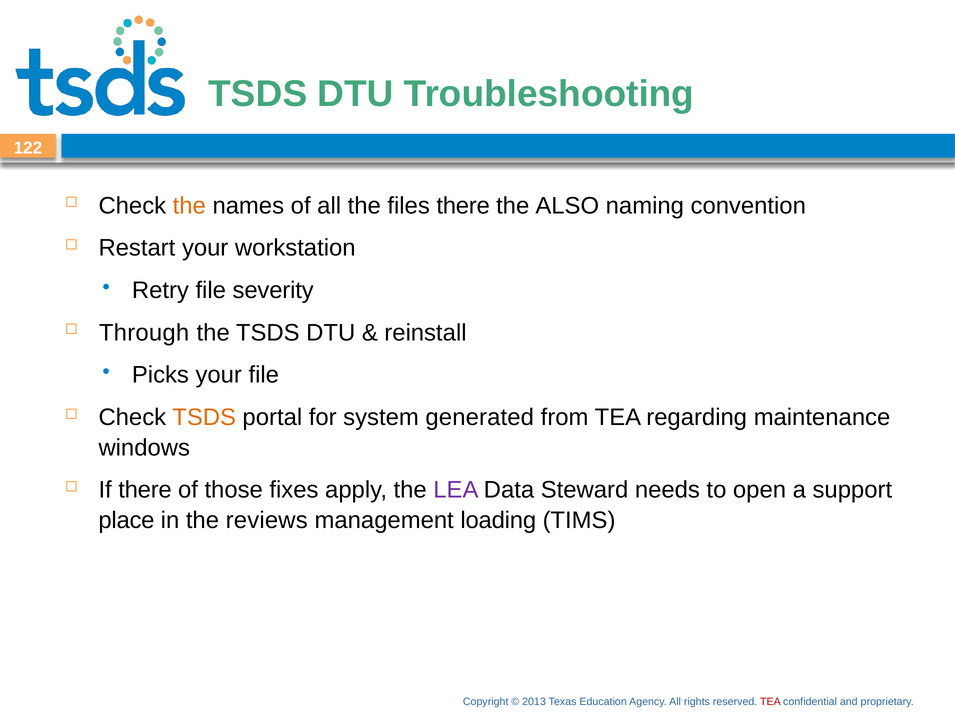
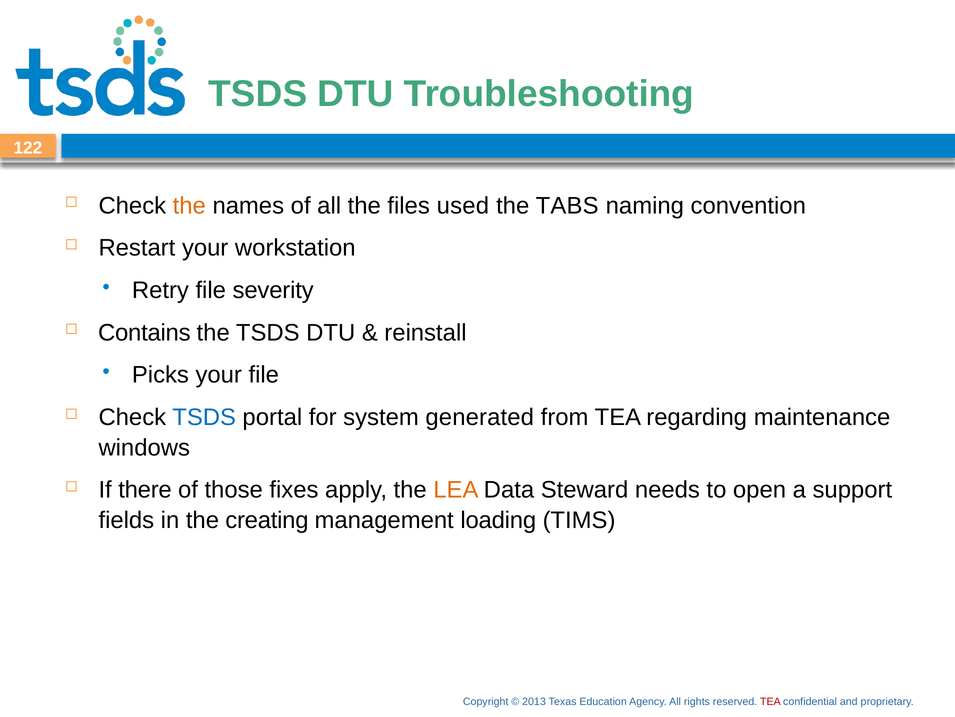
files there: there -> used (463, 205)
ALSO: ALSO -> TABS (567, 205)
Through: Through -> Contains (144, 332)
TSDS colour: orange -> blue (204, 417)
LEA colour: purple -> orange (456, 490)
place: place -> fields (126, 520)
reviews: reviews -> creating (267, 520)
